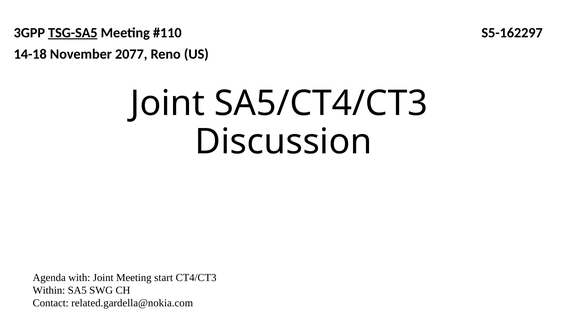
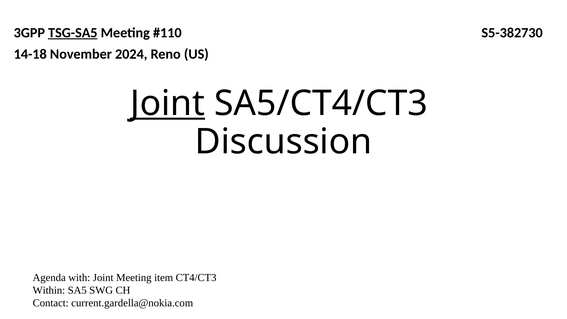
S5-162297: S5-162297 -> S5-382730 (512, 33)
2077: 2077 -> 2024 (131, 54)
Joint underline: none -> present (168, 103)
start: start -> item (164, 277)
related.gardella@nokia.com: related.gardella@nokia.com -> current.gardella@nokia.com (132, 303)
